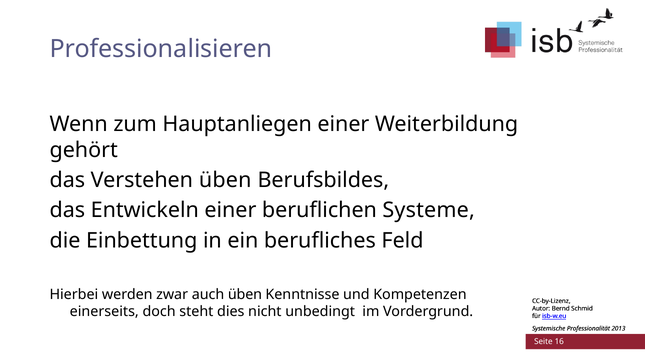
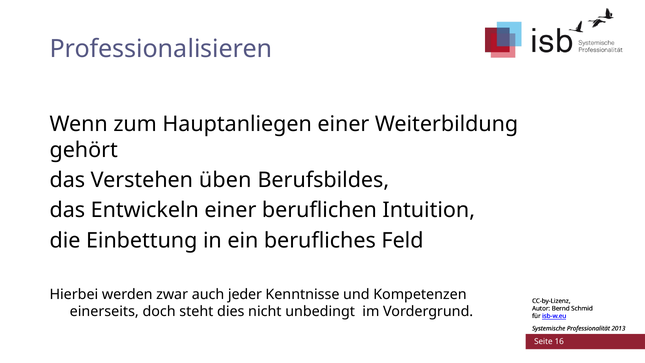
Systeme: Systeme -> Intuition (429, 210)
auch üben: üben -> jeder (245, 294)
